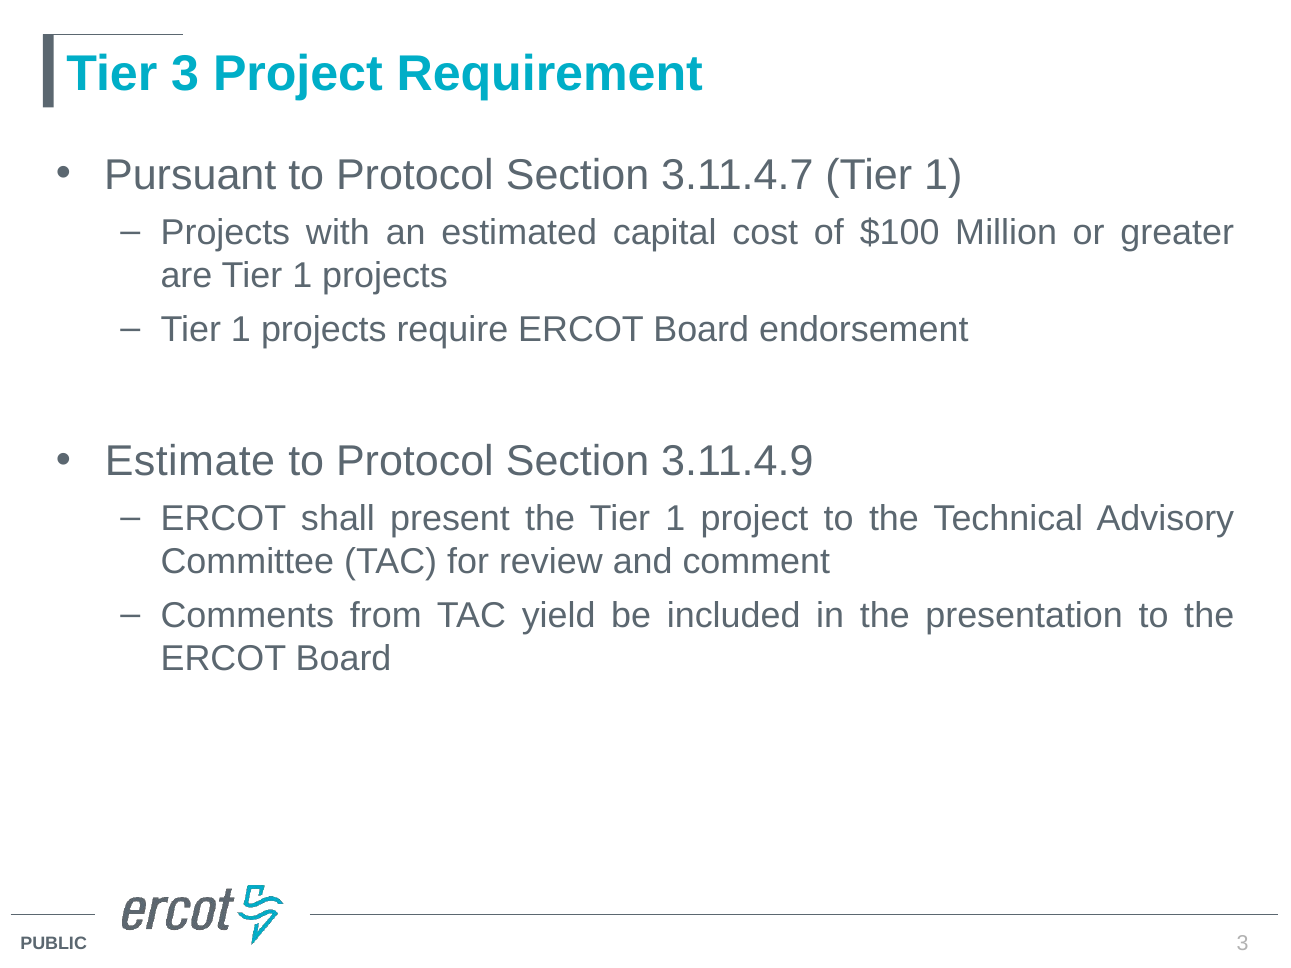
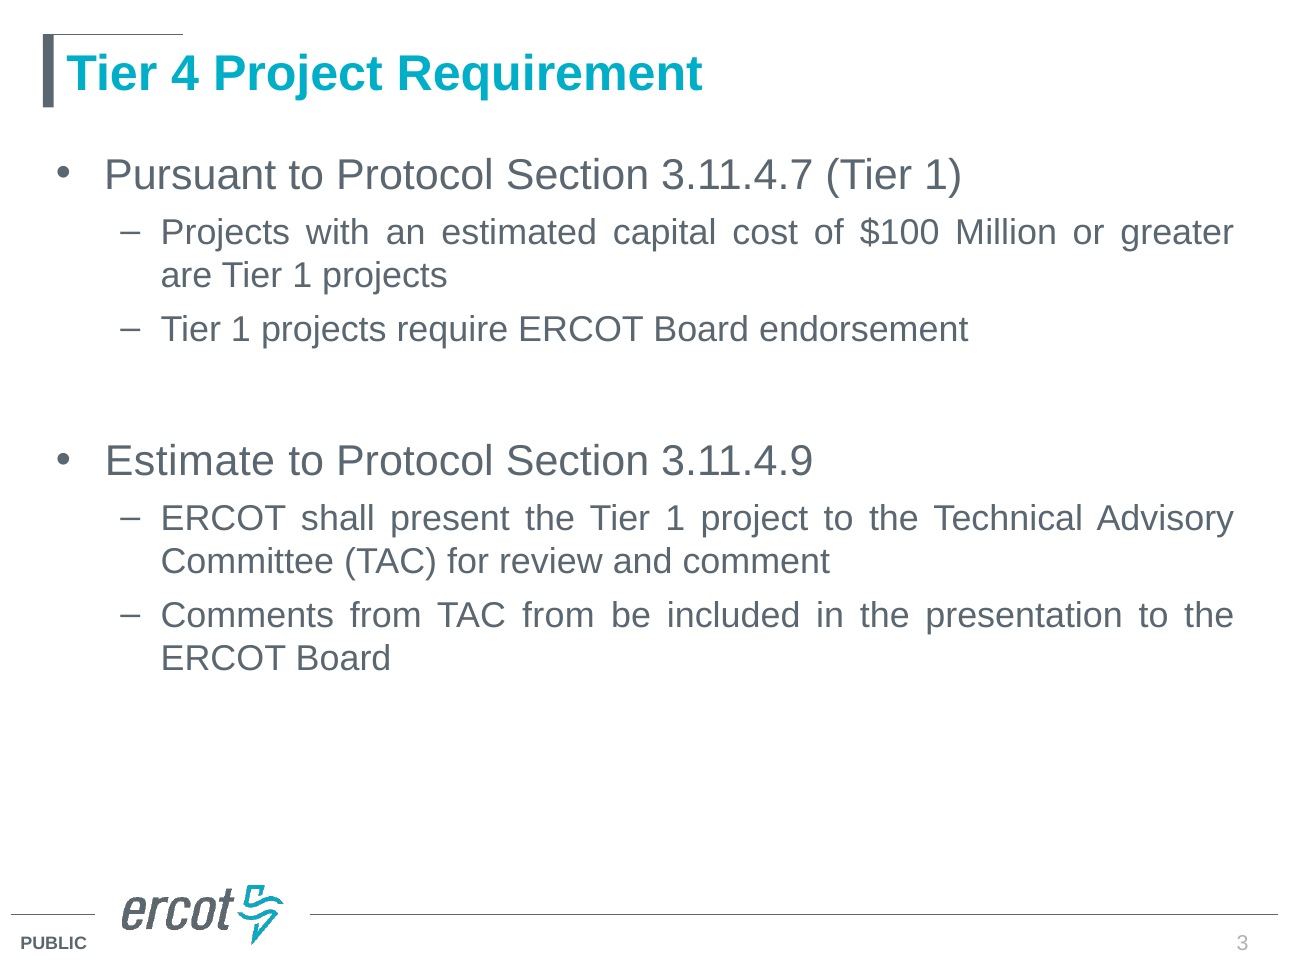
Tier 3: 3 -> 4 (185, 74)
TAC yield: yield -> from (558, 616)
